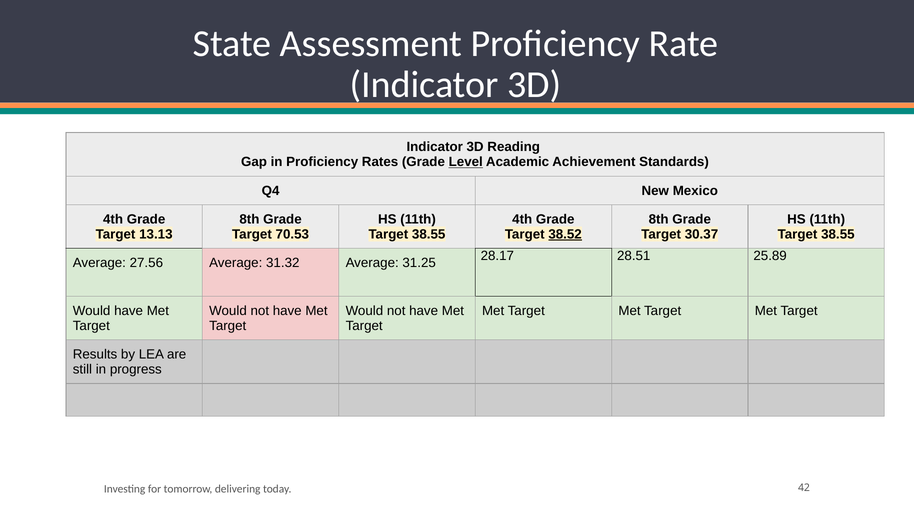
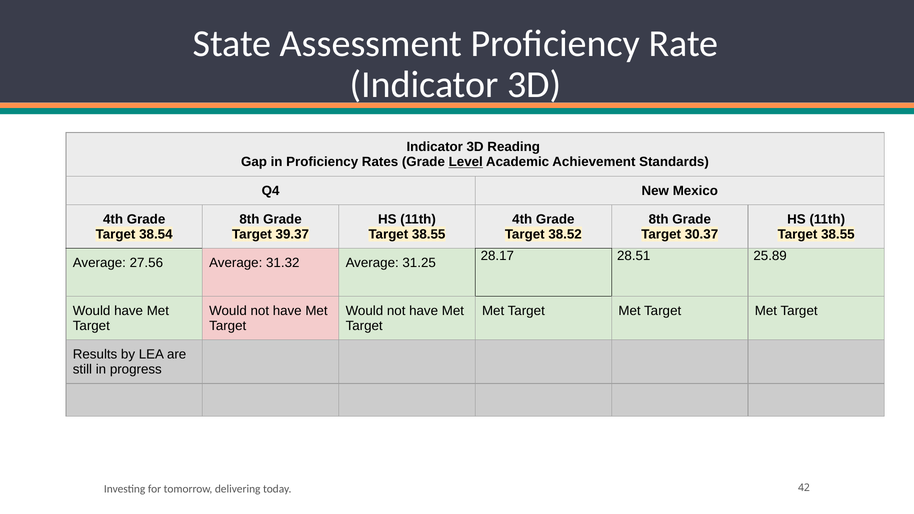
13.13: 13.13 -> 38.54 (156, 234)
70.53: 70.53 -> 39.37 (292, 234)
38.52 underline: present -> none (565, 234)
